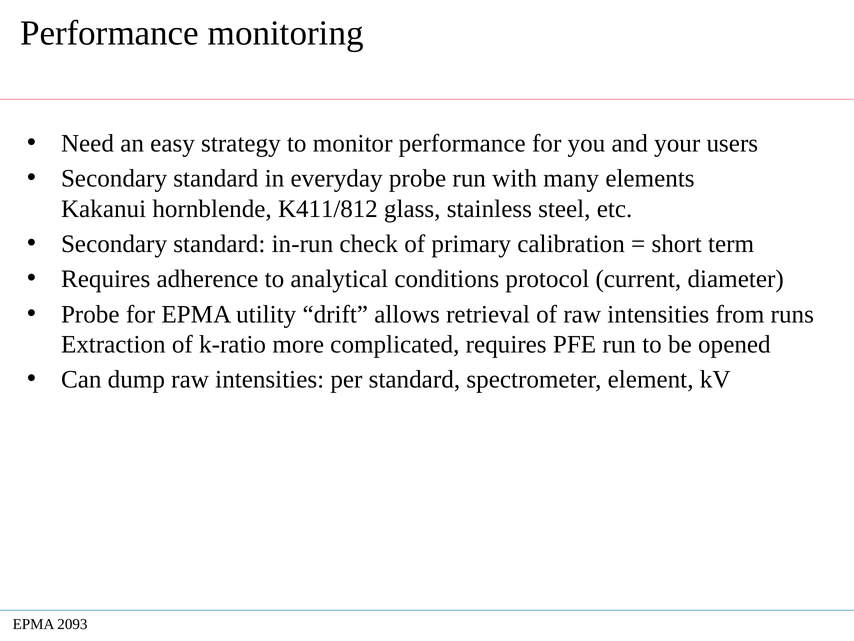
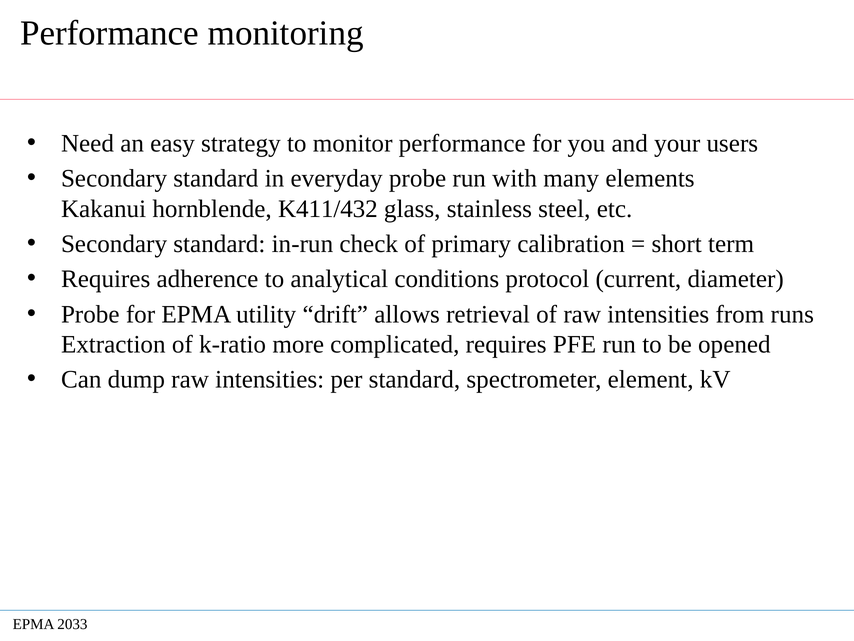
K411/812: K411/812 -> K411/432 (328, 209)
2093: 2093 -> 2033 (72, 624)
